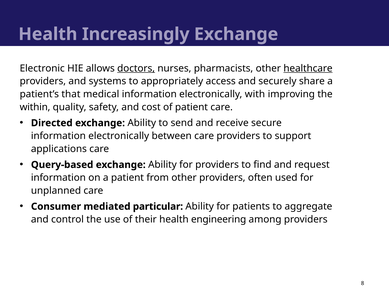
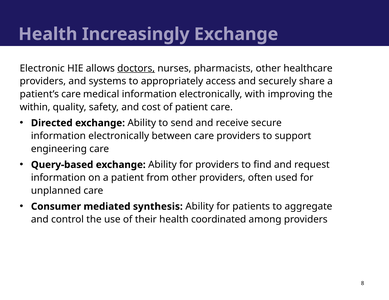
healthcare underline: present -> none (308, 68)
patient’s that: that -> care (71, 94)
applications: applications -> engineering (59, 149)
particular: particular -> synthesis (158, 207)
engineering: engineering -> coordinated (219, 220)
